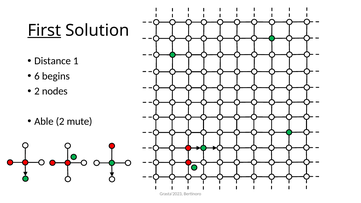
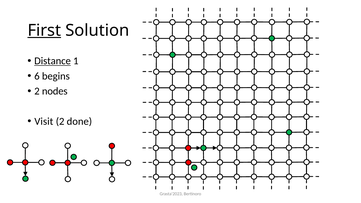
Distance underline: none -> present (53, 61)
Able: Able -> Visit (44, 121)
mute: mute -> done (79, 121)
